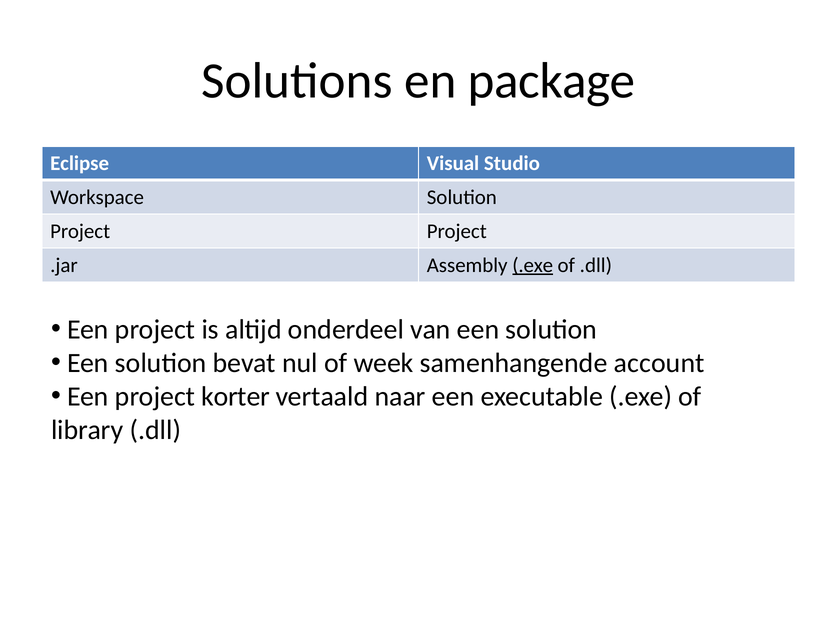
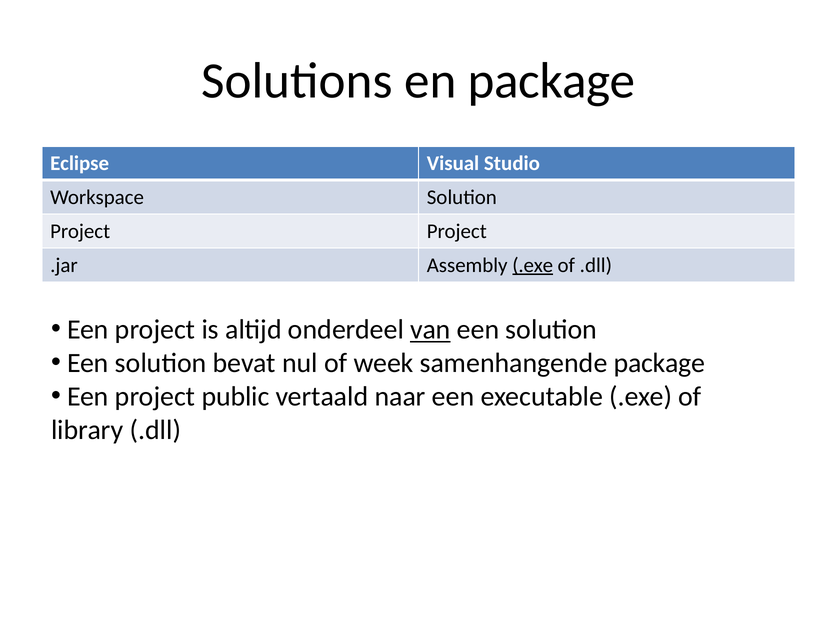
van underline: none -> present (430, 330)
samenhangende account: account -> package (659, 364)
korter: korter -> public (235, 397)
